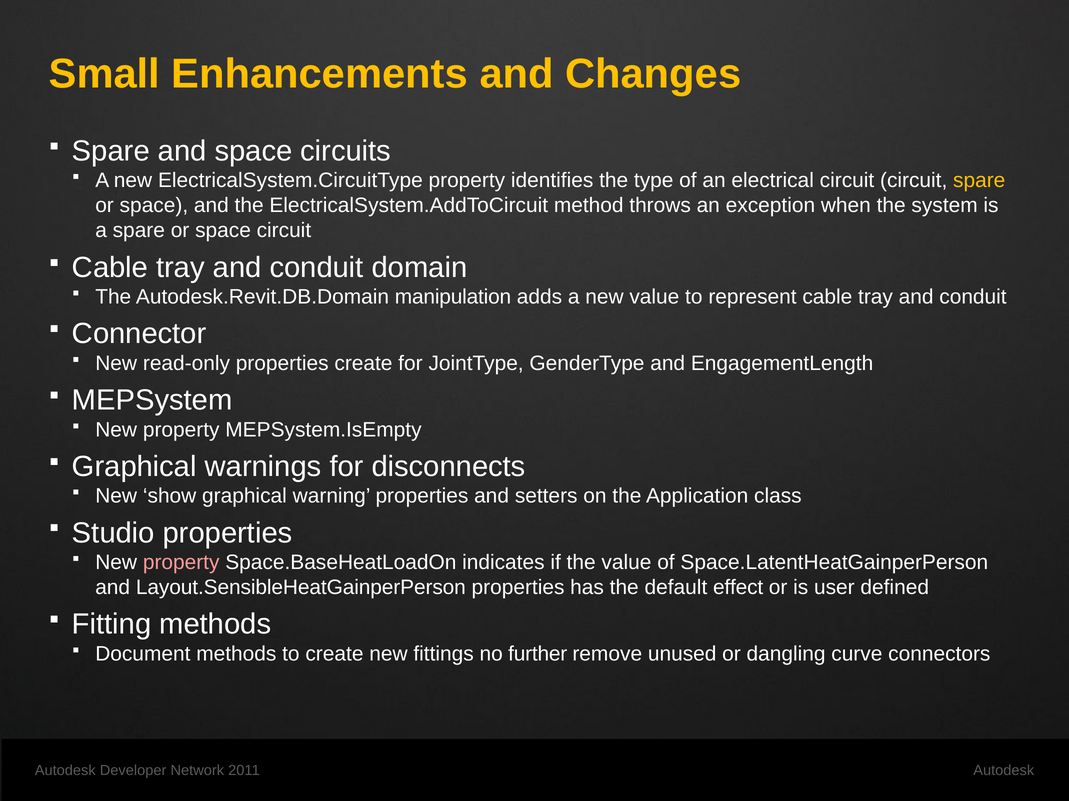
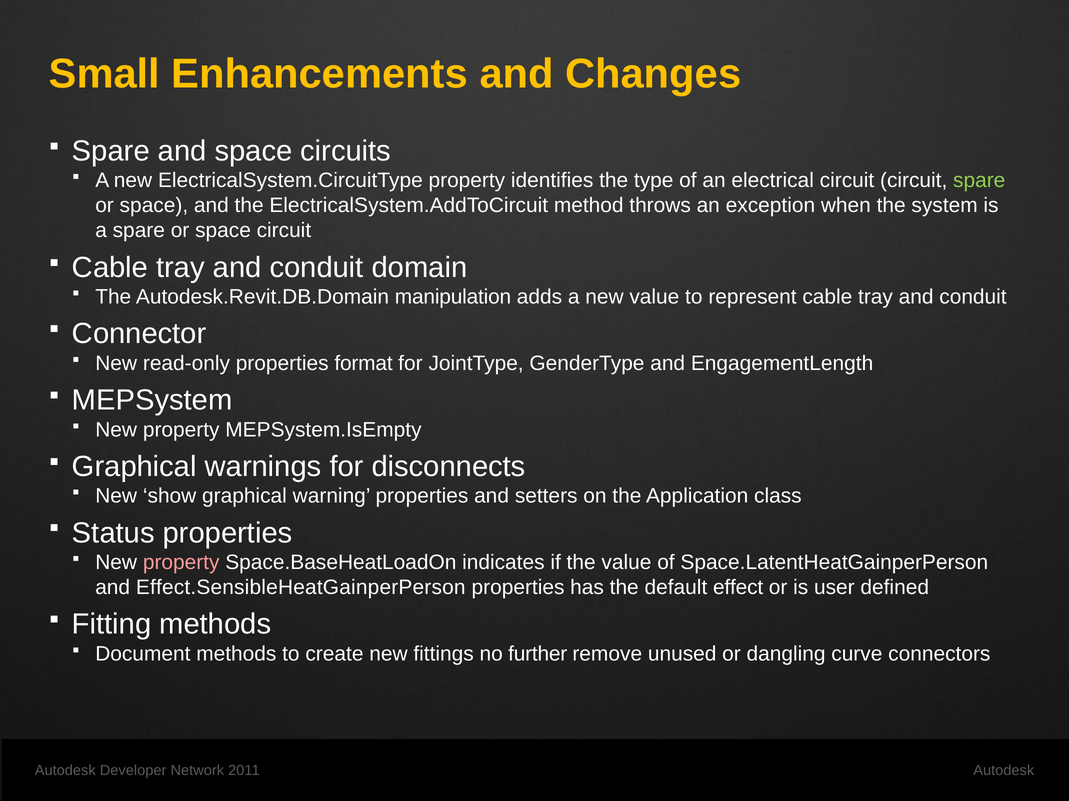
spare colour: yellow -> light green (979, 181)
properties create: create -> format (364, 364)
Studio: Studio -> Status (113, 533)
Layout.SensibleHeatGainperPerson: Layout.SensibleHeatGainperPerson -> Effect.SensibleHeatGainperPerson (301, 588)
